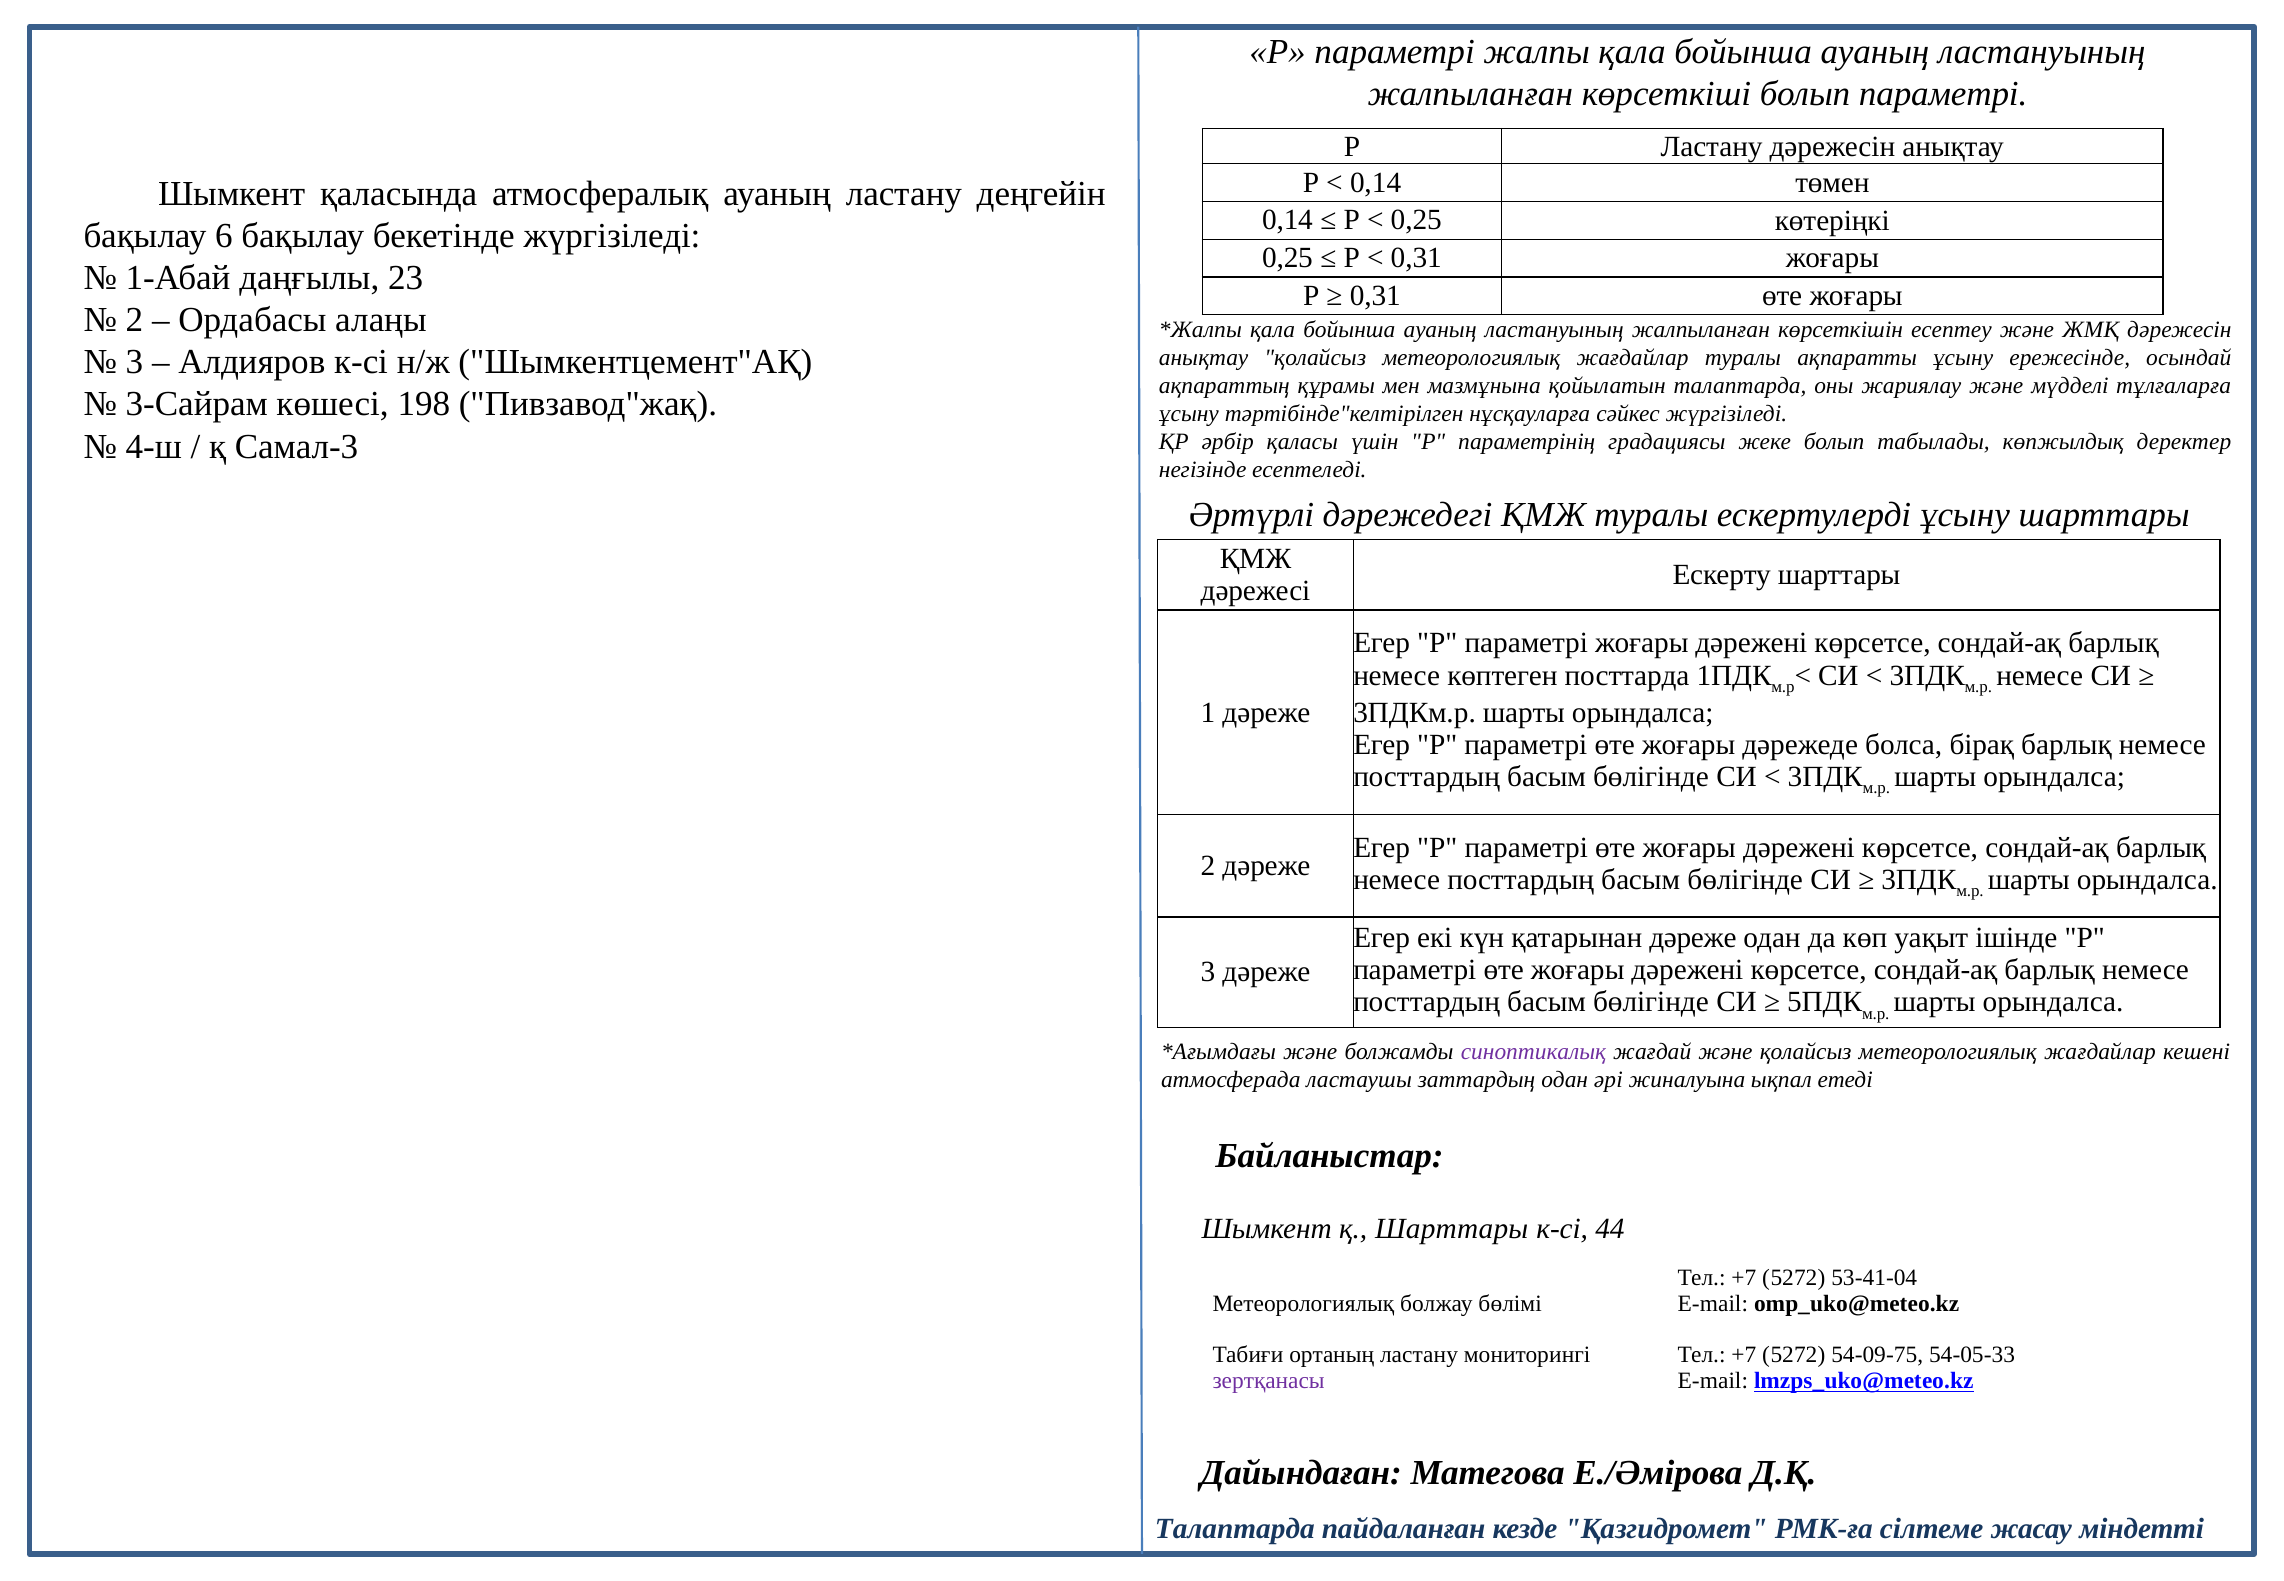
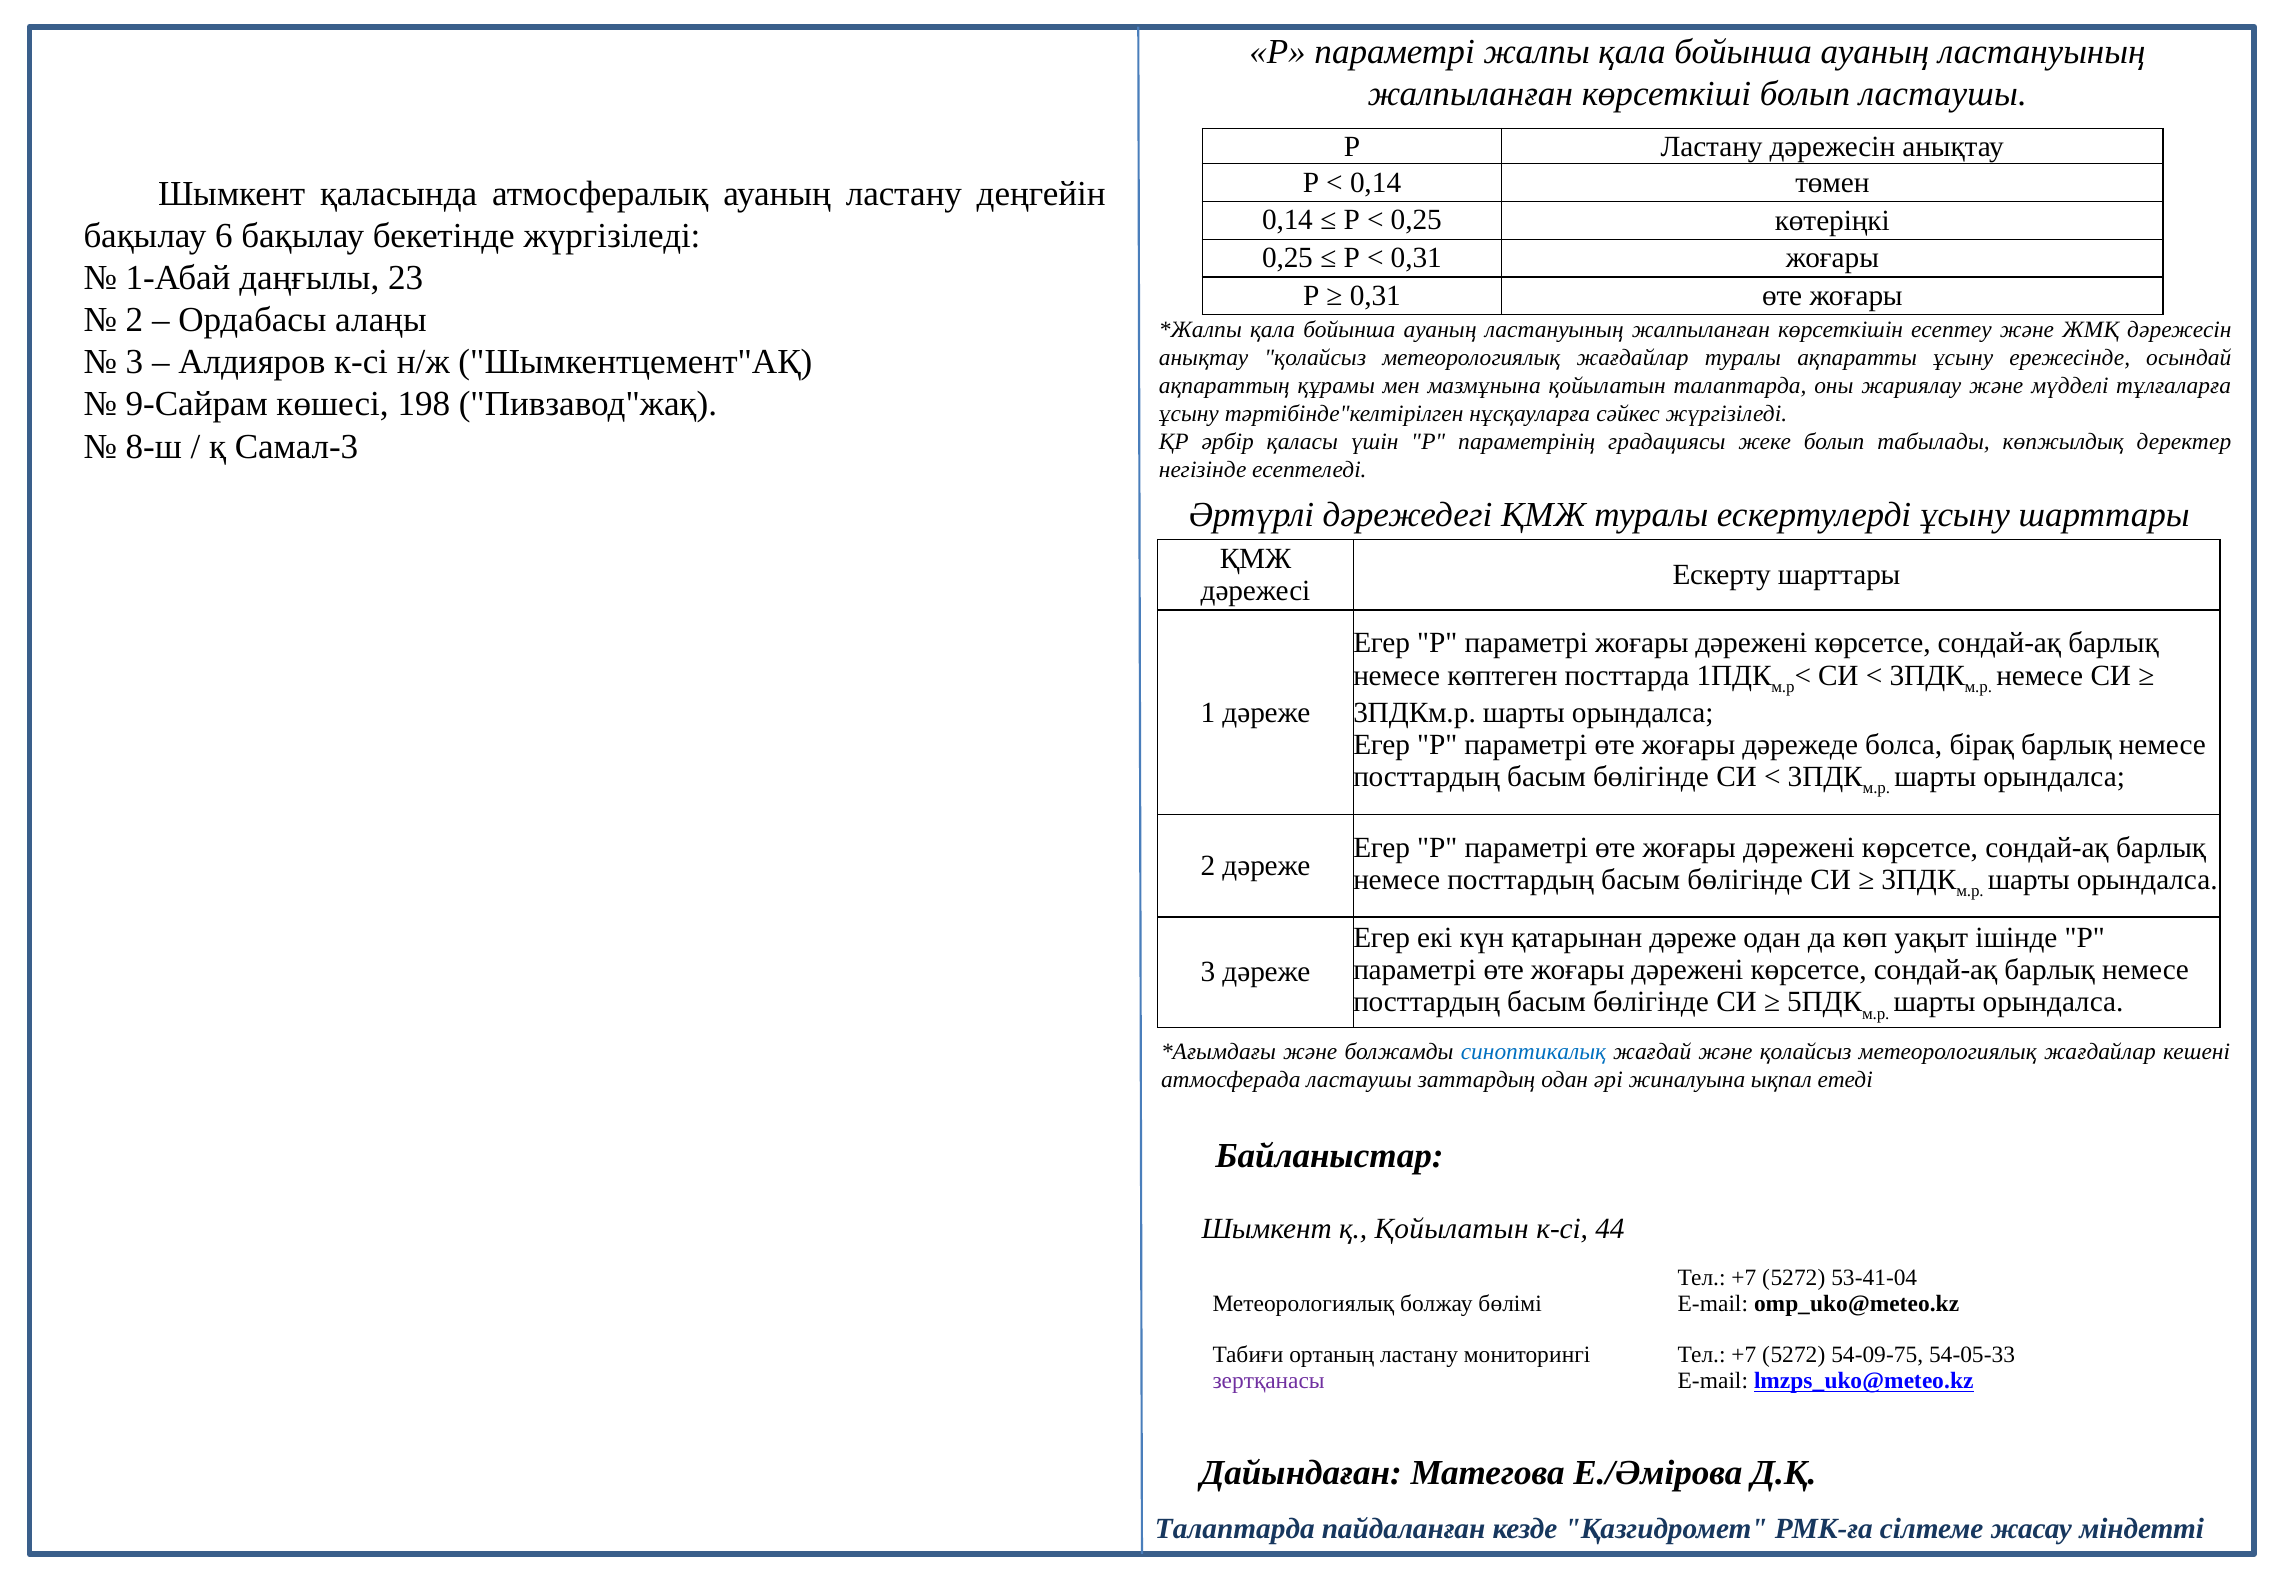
болып параметрі: параметрі -> ластаушы (1943, 94)
3-Сайрам: 3-Сайрам -> 9-Сайрам (197, 404)
4-ш: 4-ш -> 8-ш (154, 447)
синоптикалық colour: purple -> blue (1533, 1052)
қ Шарттары: Шарттары -> Қойылатын (1452, 1229)
